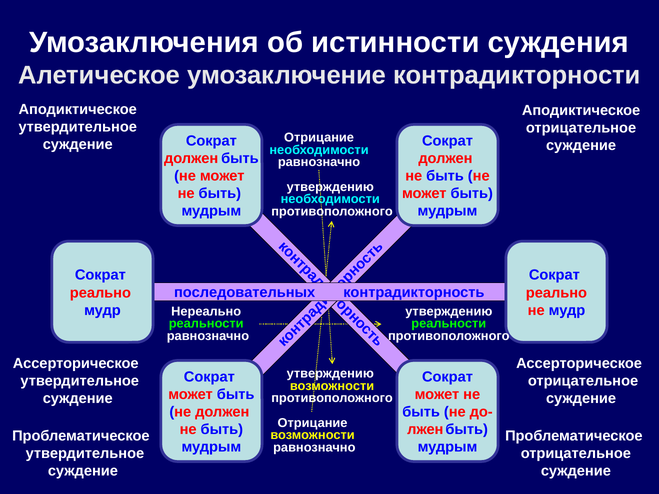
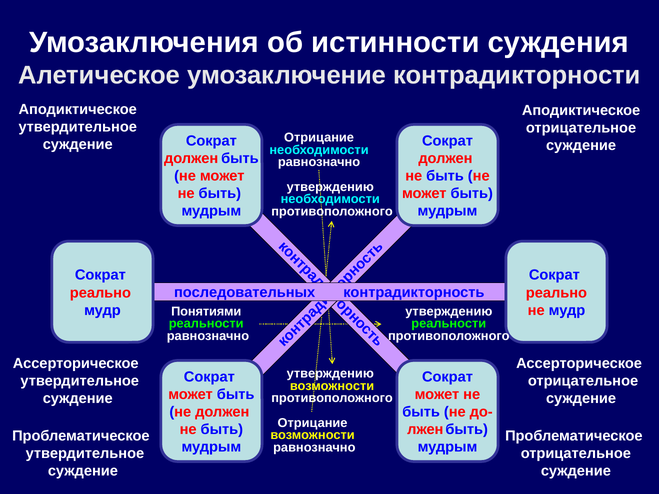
Нереально: Нереально -> Понятиями (206, 311)
